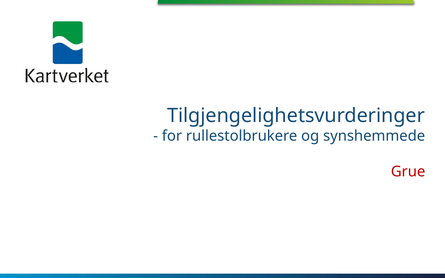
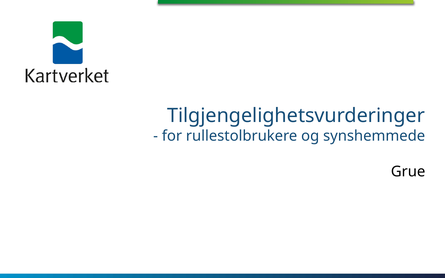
Grue colour: red -> black (408, 172)
